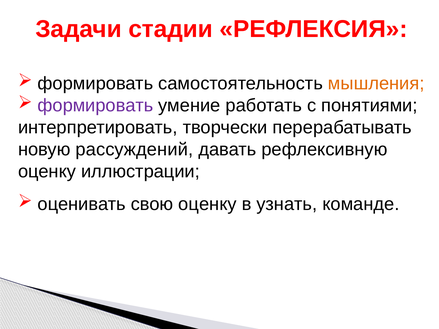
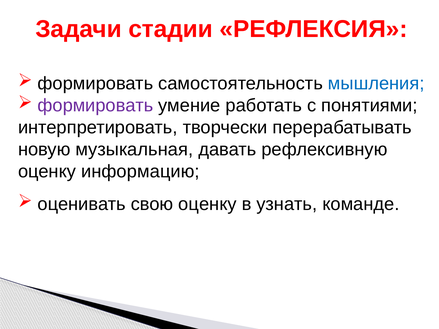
мышления colour: orange -> blue (376, 84)
рассуждений: рассуждений -> музыкальная (134, 149)
иллюстрации: иллюстрации -> информацию (140, 171)
